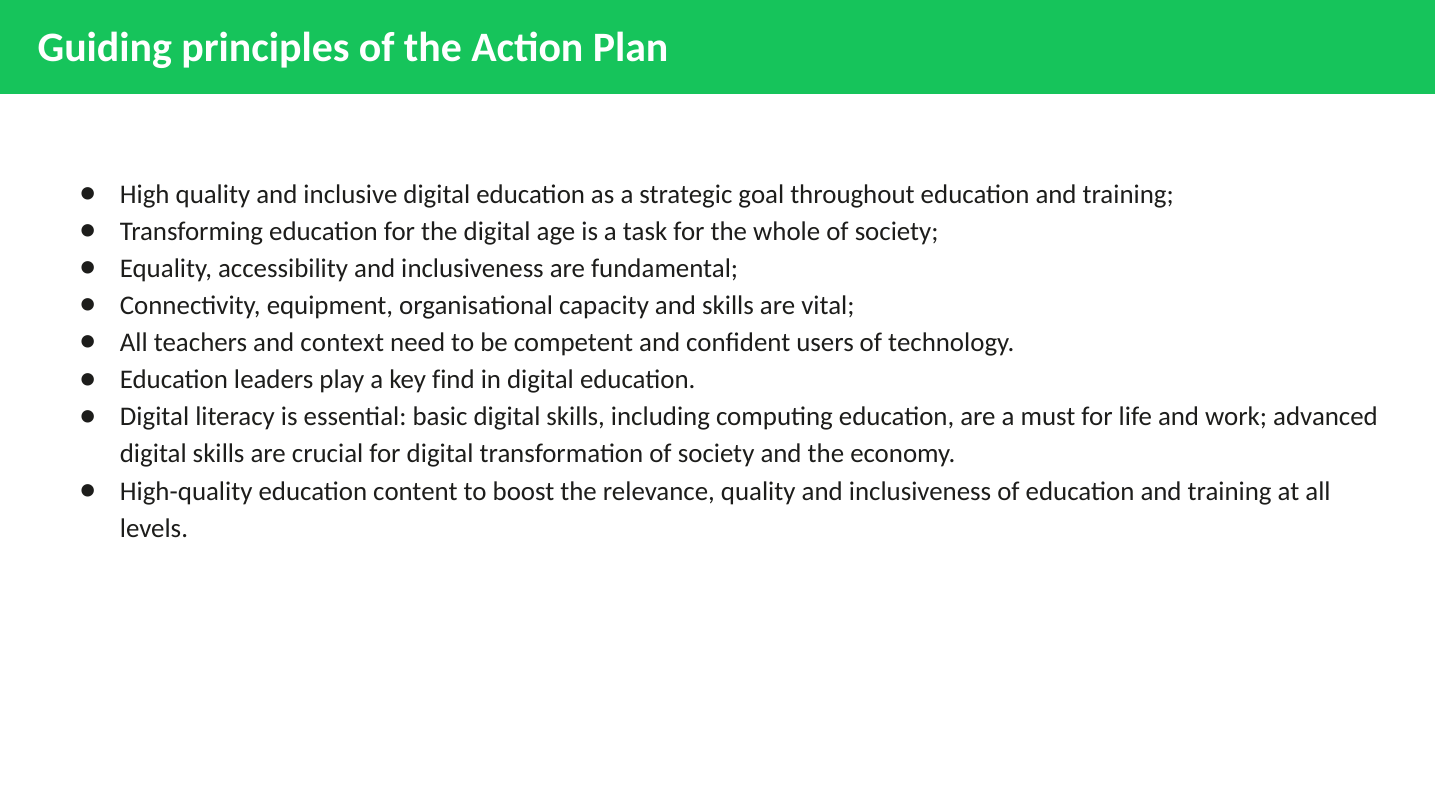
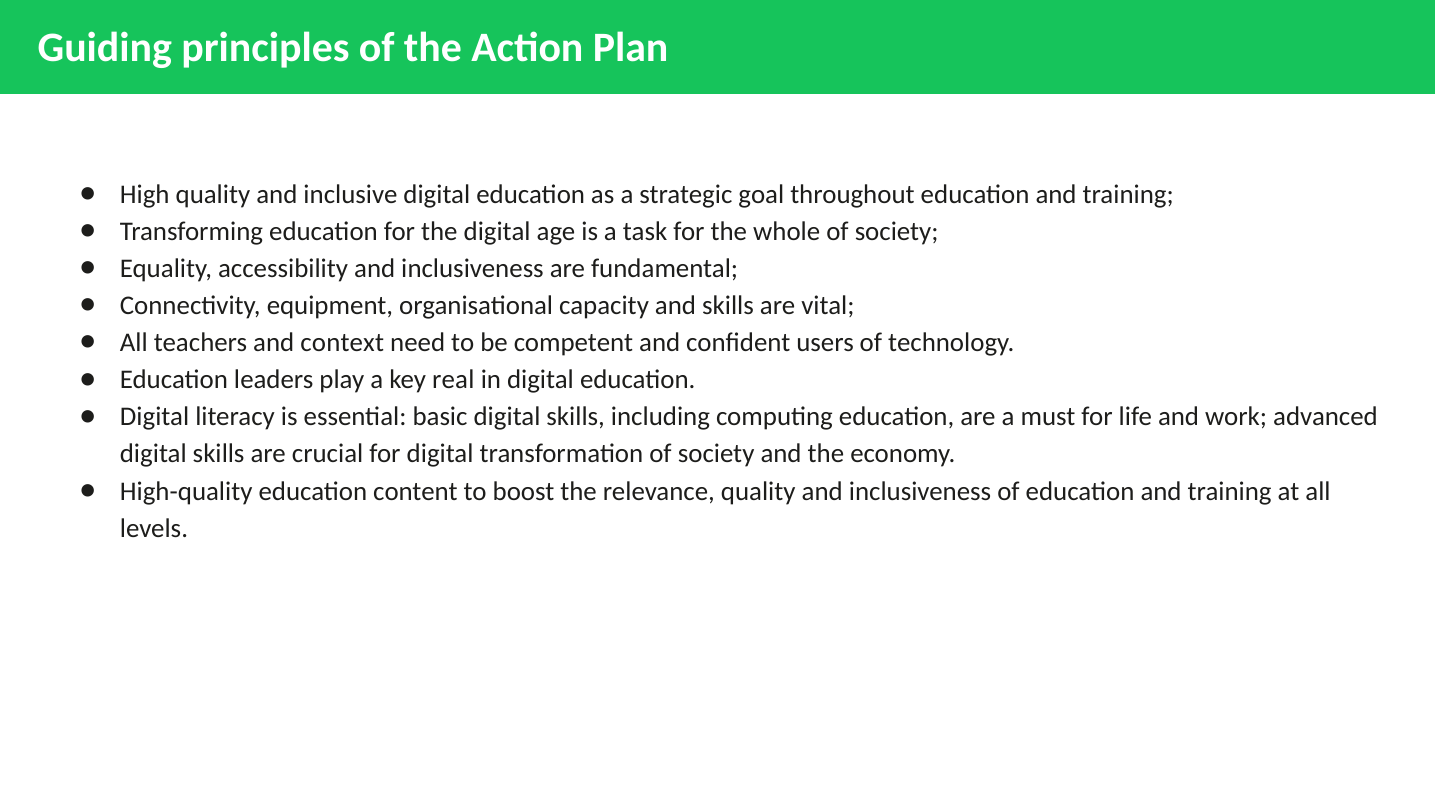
find: find -> real (453, 380)
